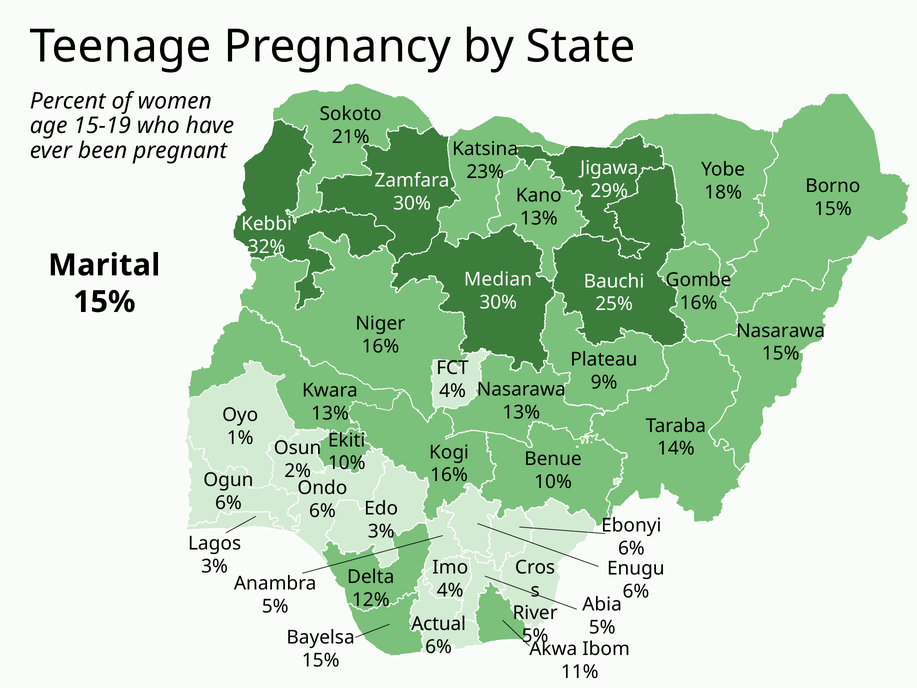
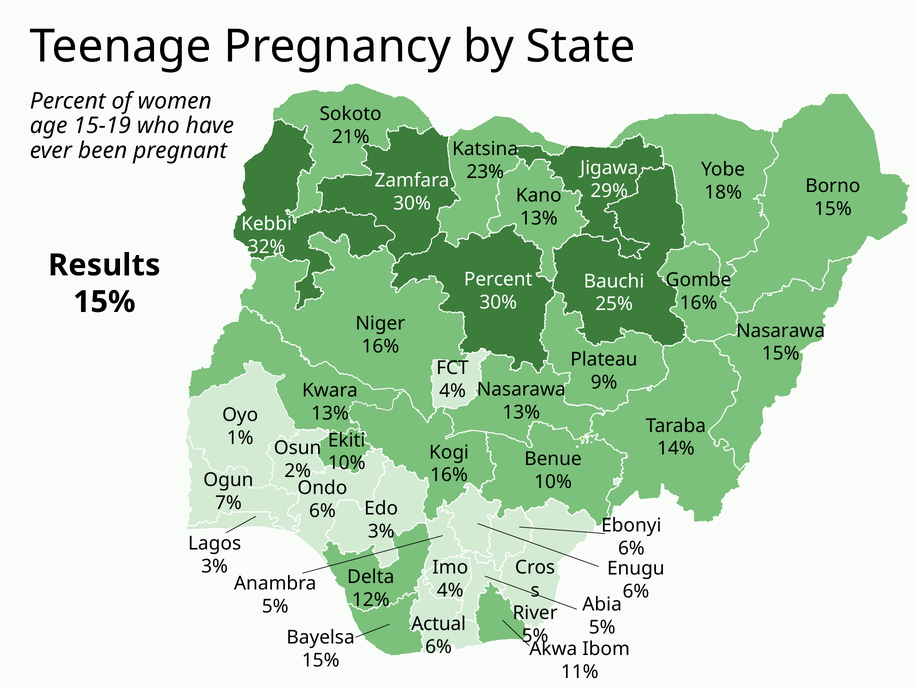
Marital: Marital -> Results (104, 265)
Median: Median -> Percent (498, 279)
6%: 6% -> 7% (228, 503)
